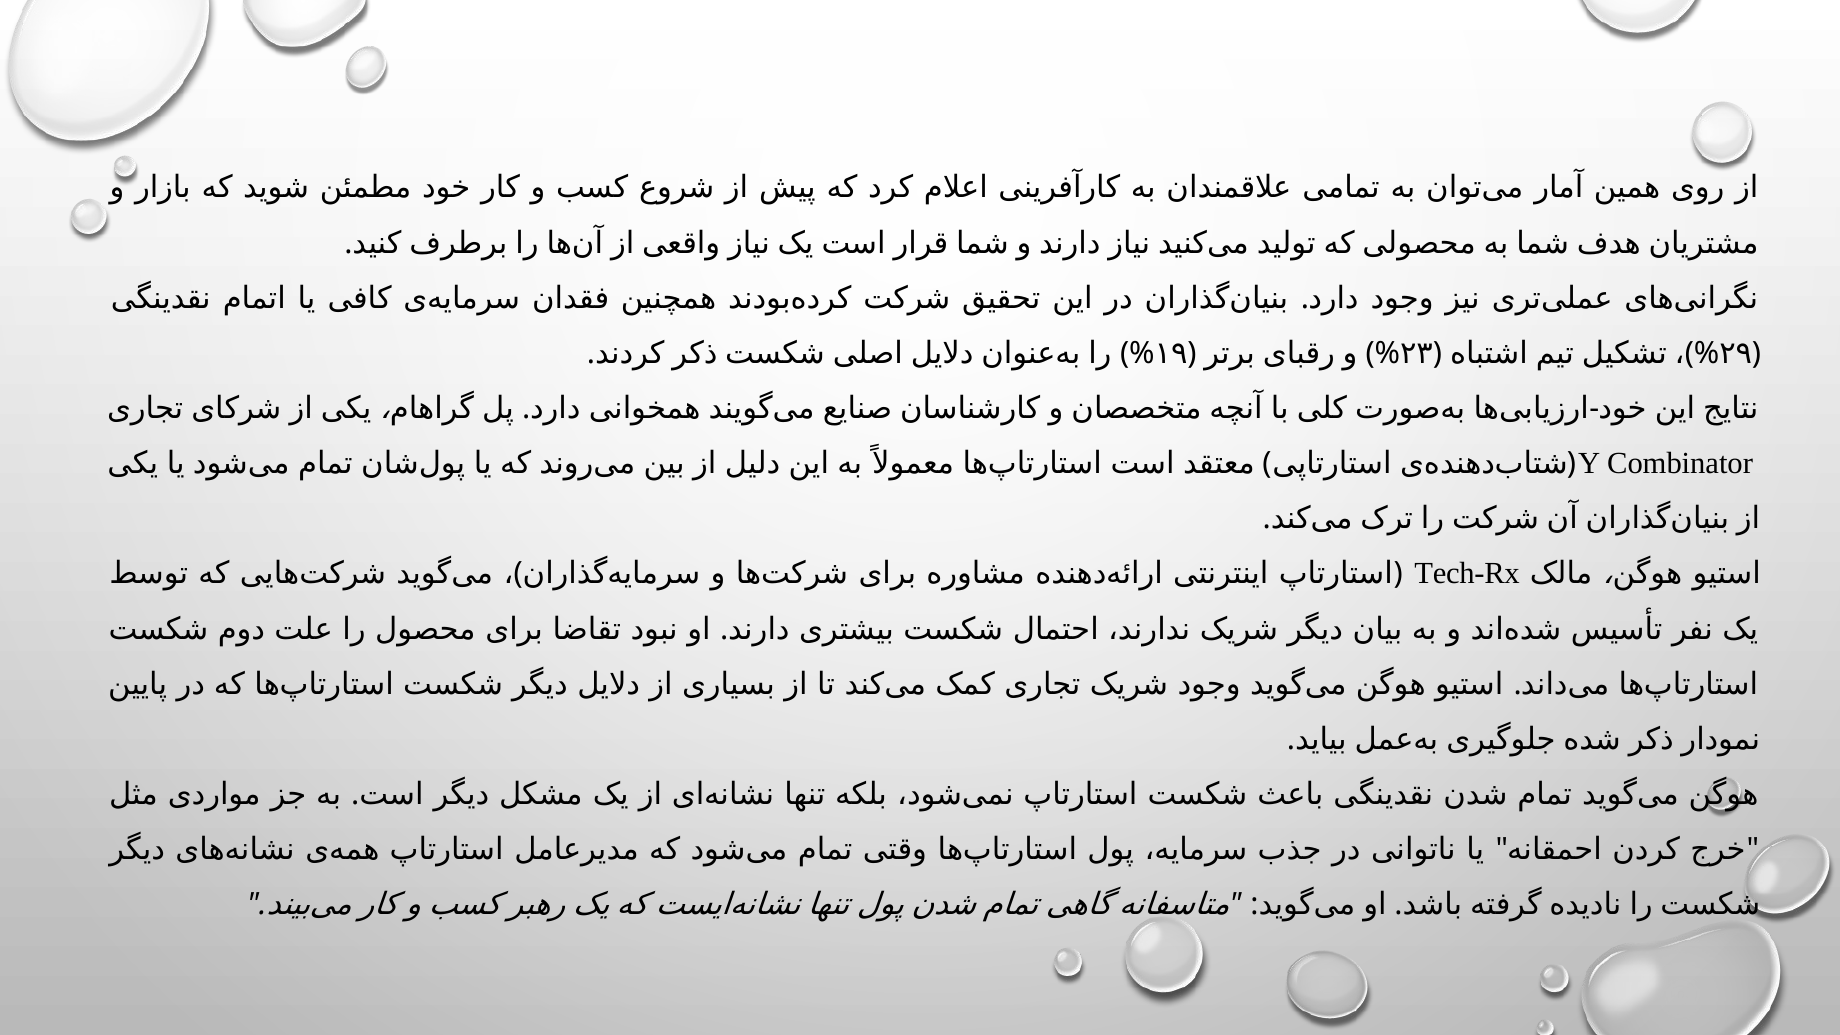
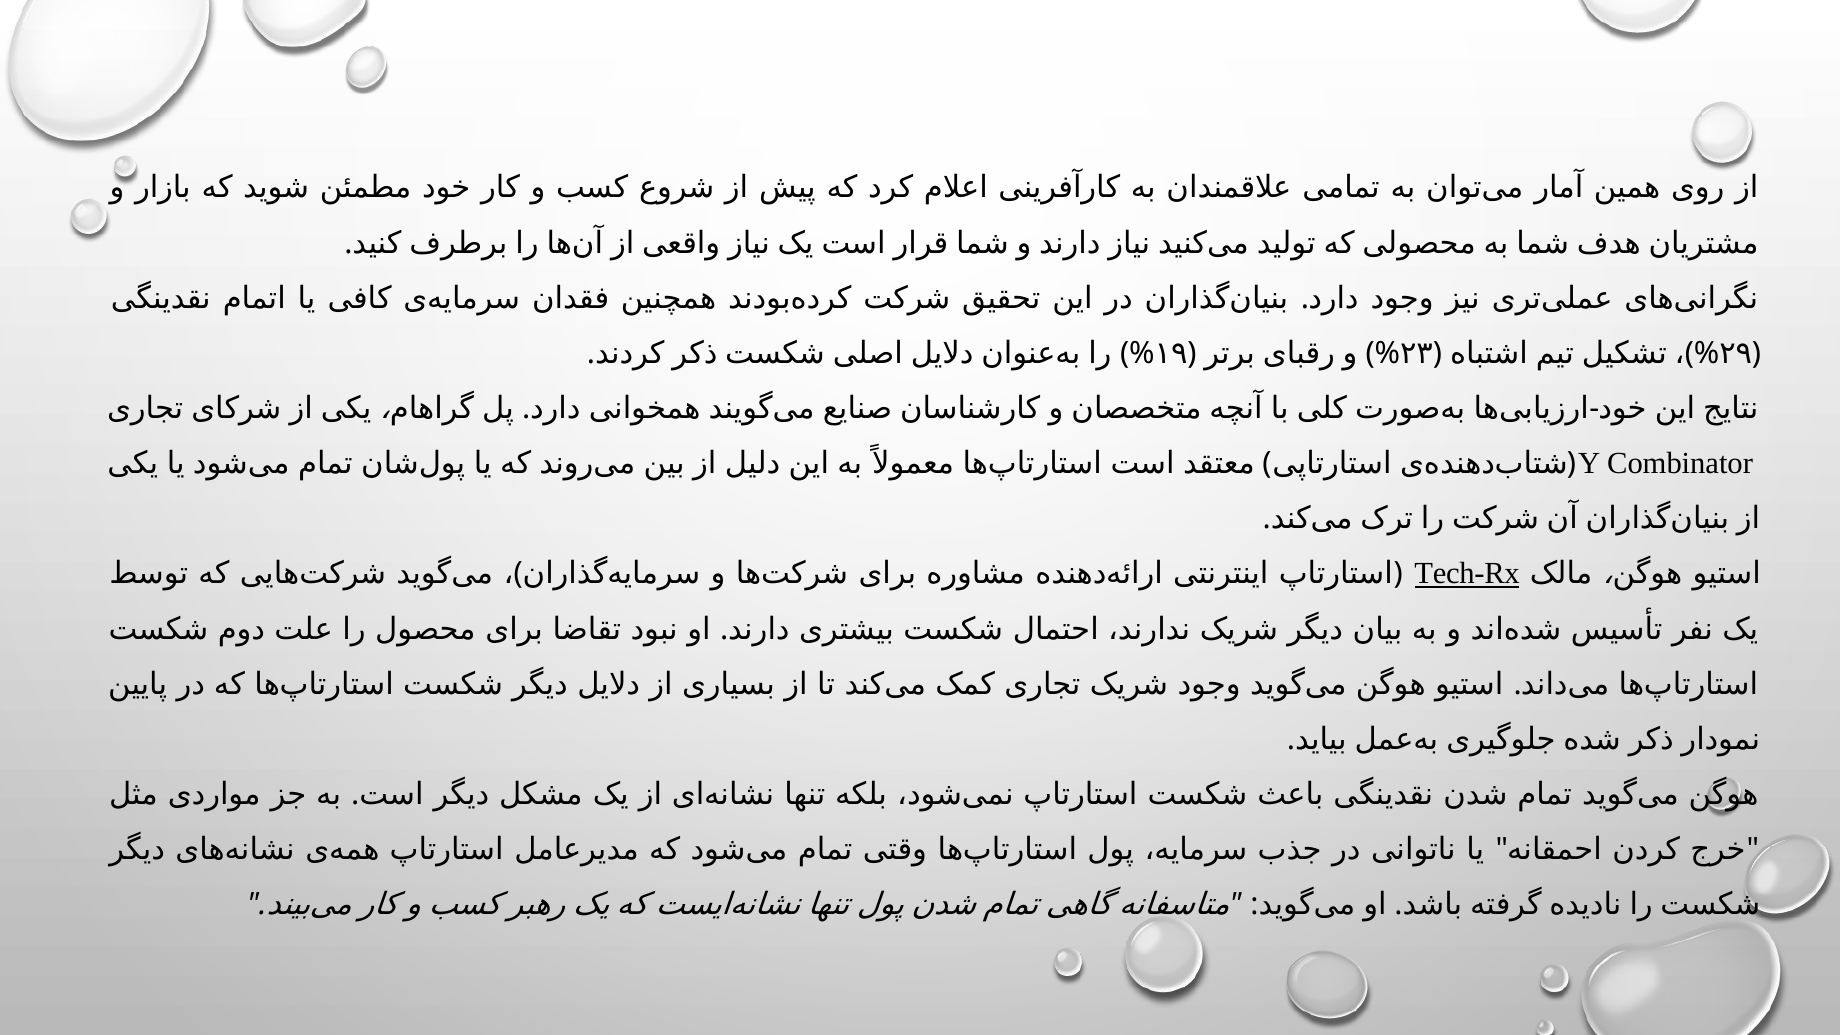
Tech-Rx underline: none -> present (1467, 574)
